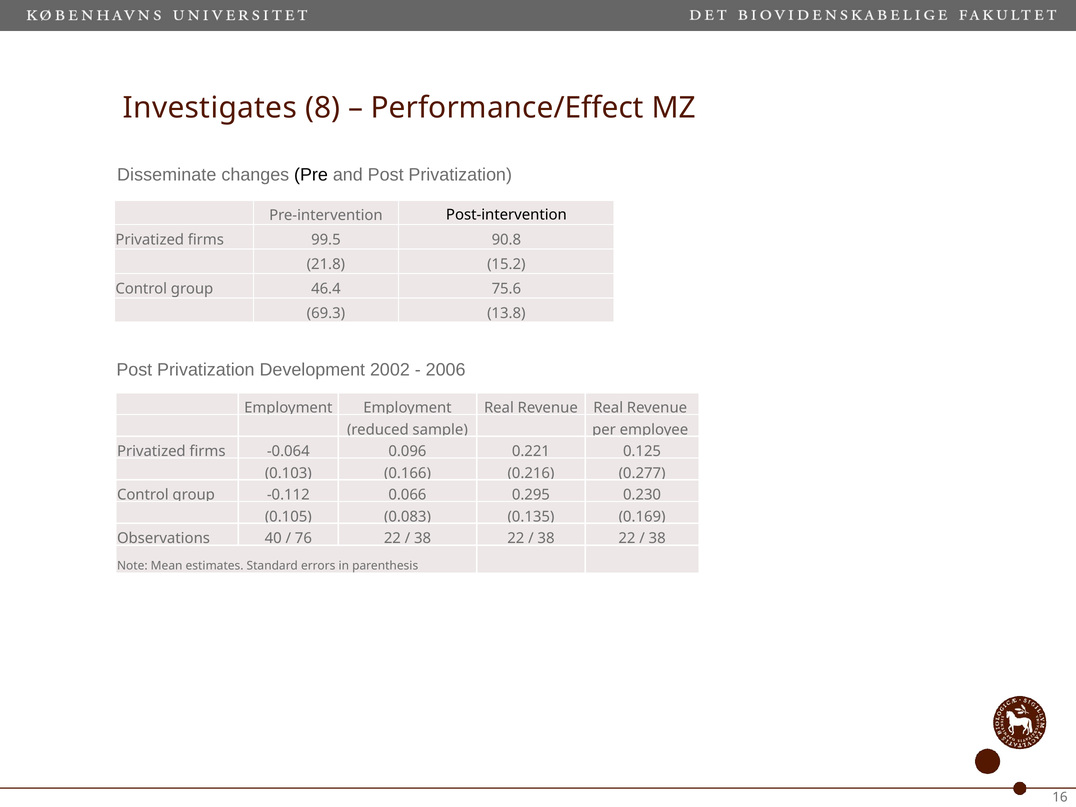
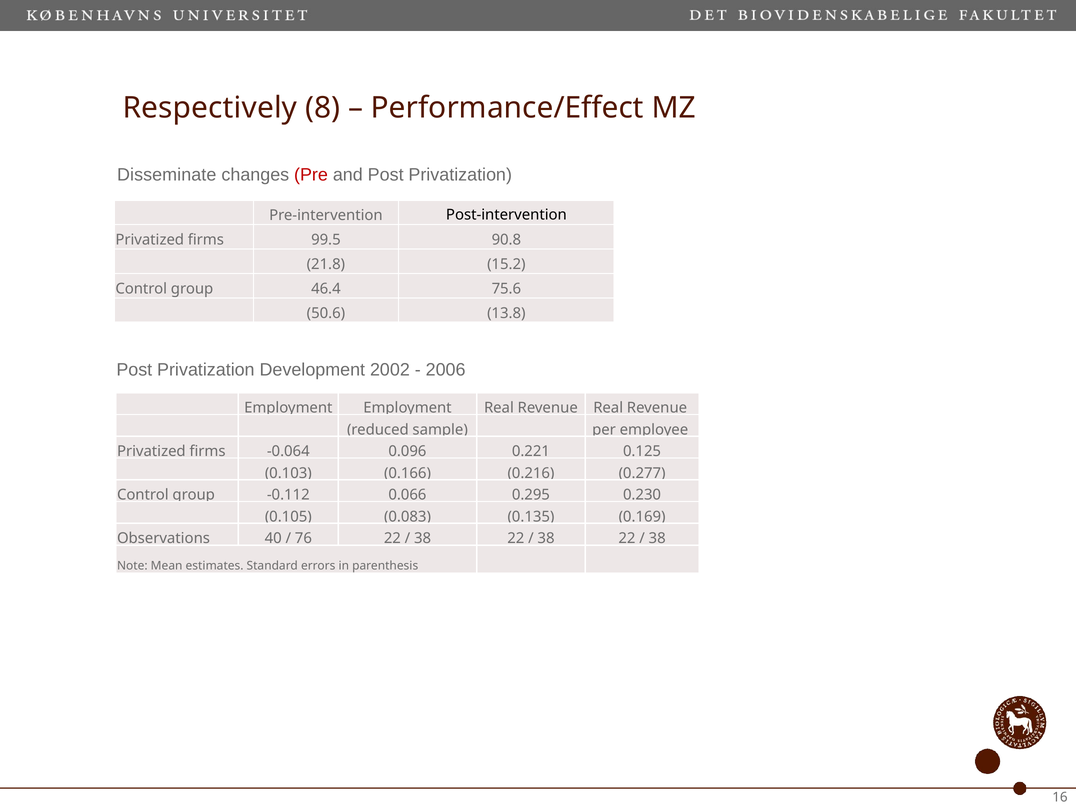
Investigates: Investigates -> Respectively (210, 108)
Pre colour: black -> red (311, 175)
69.3: 69.3 -> 50.6 (326, 313)
